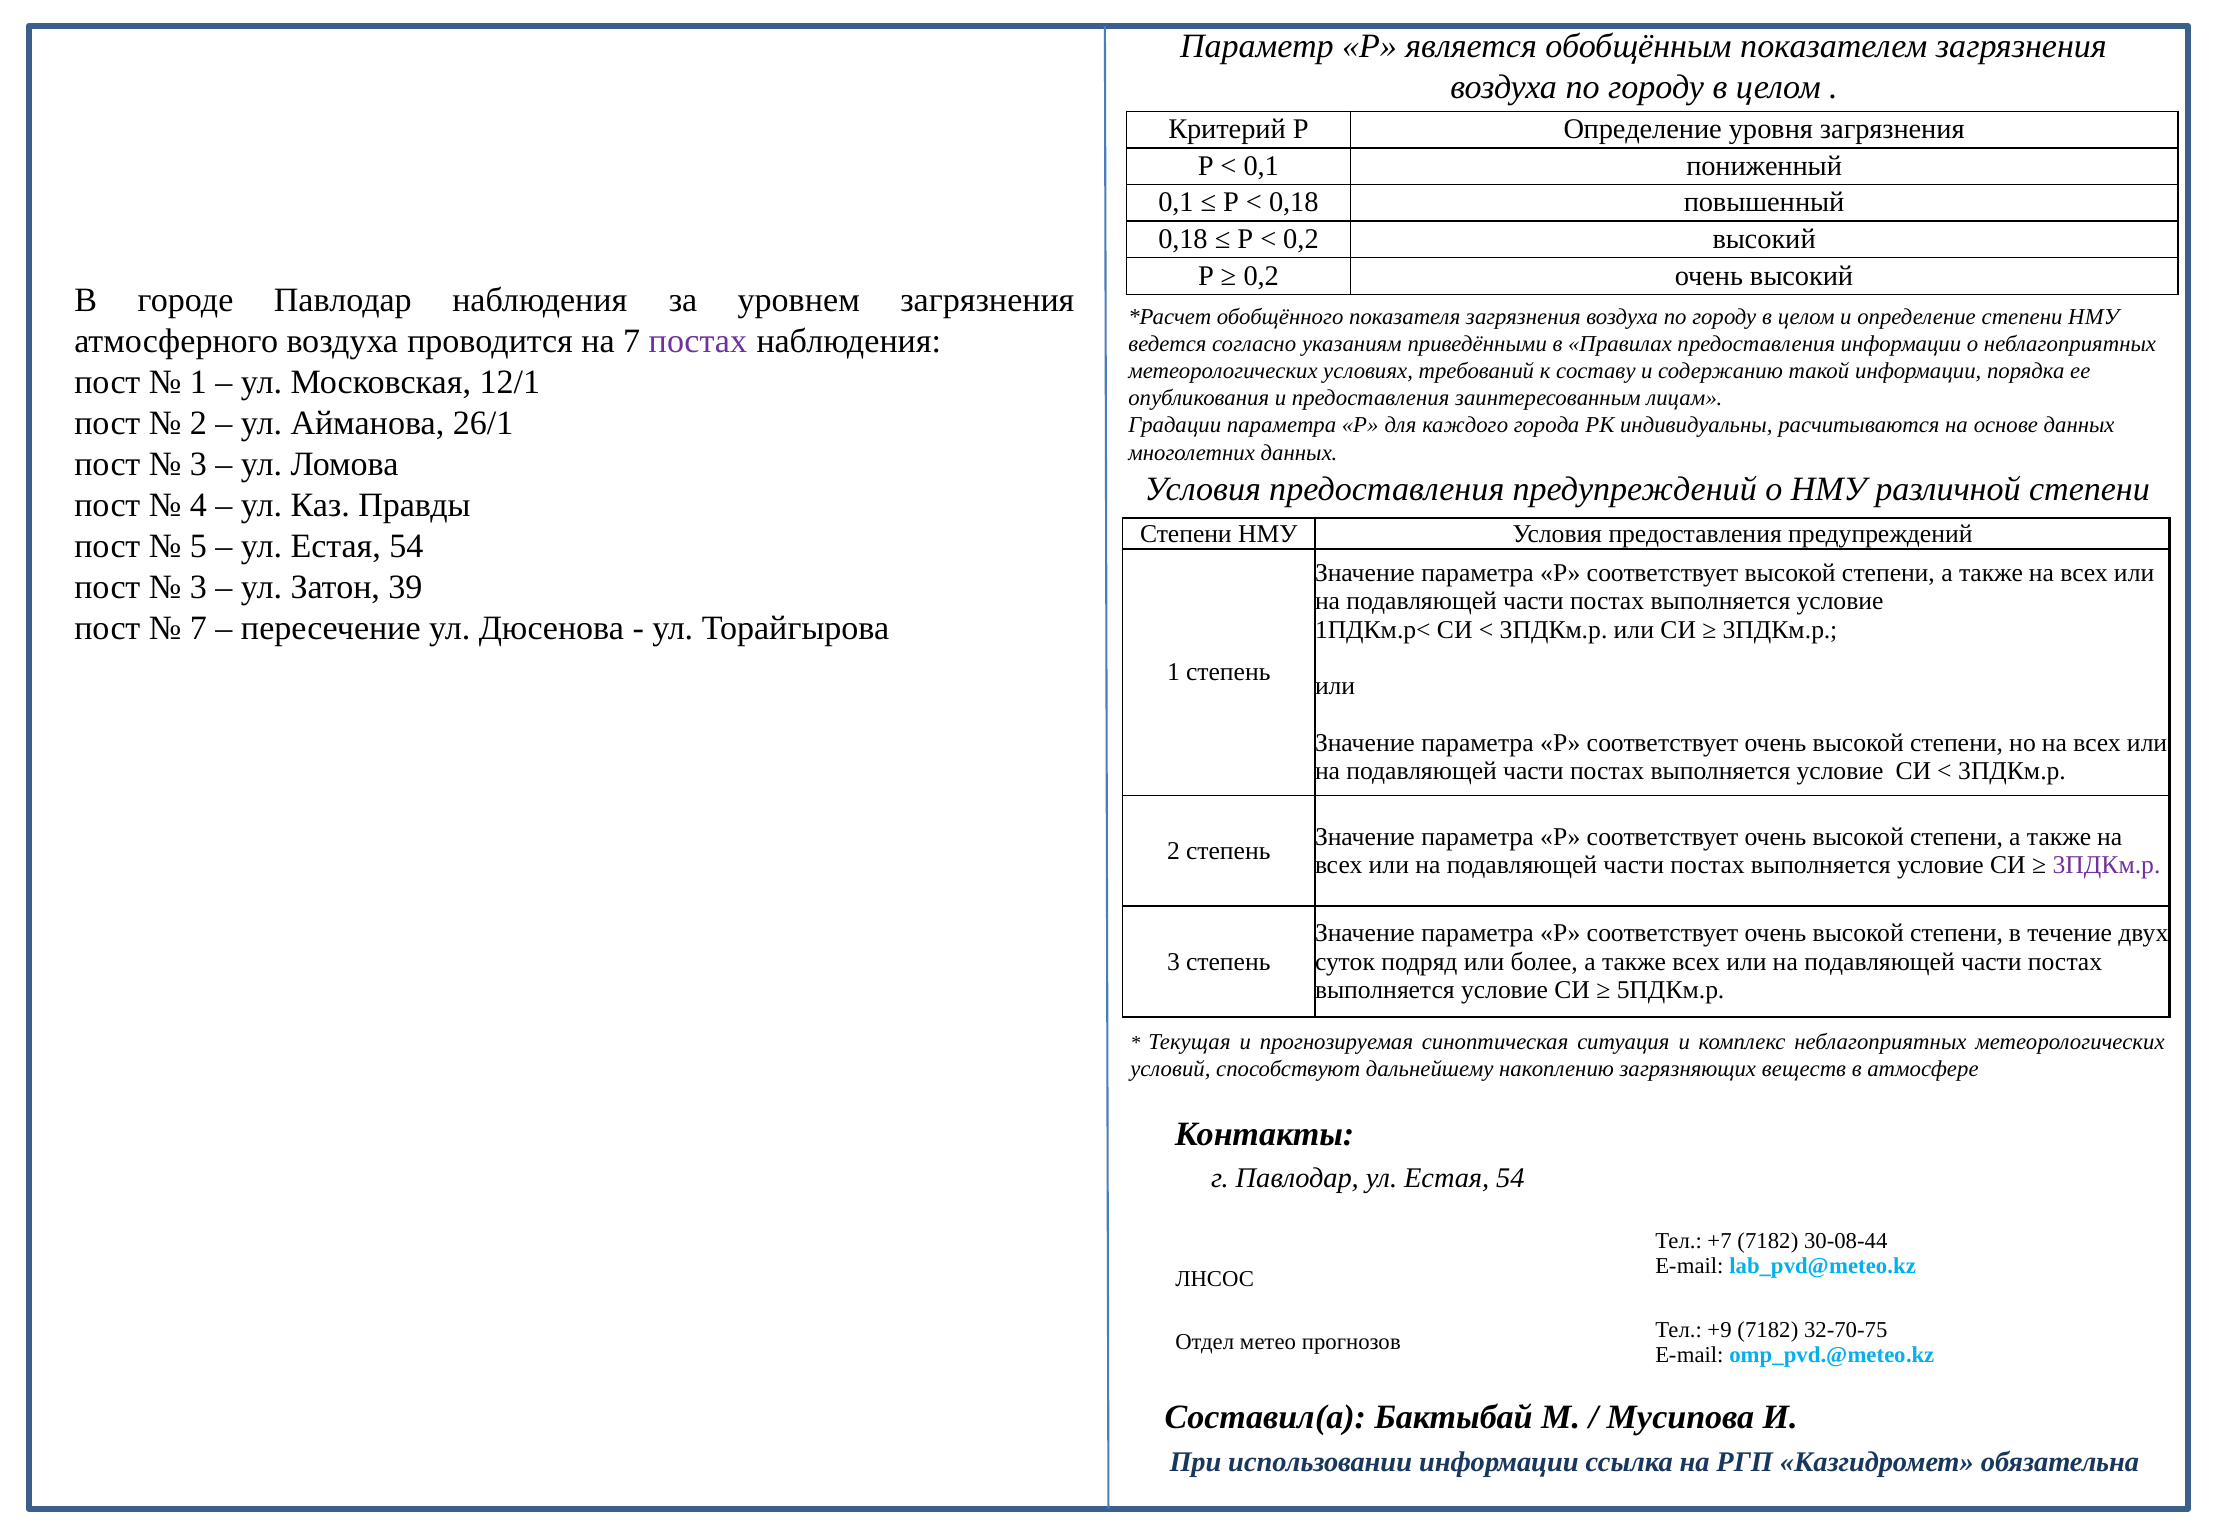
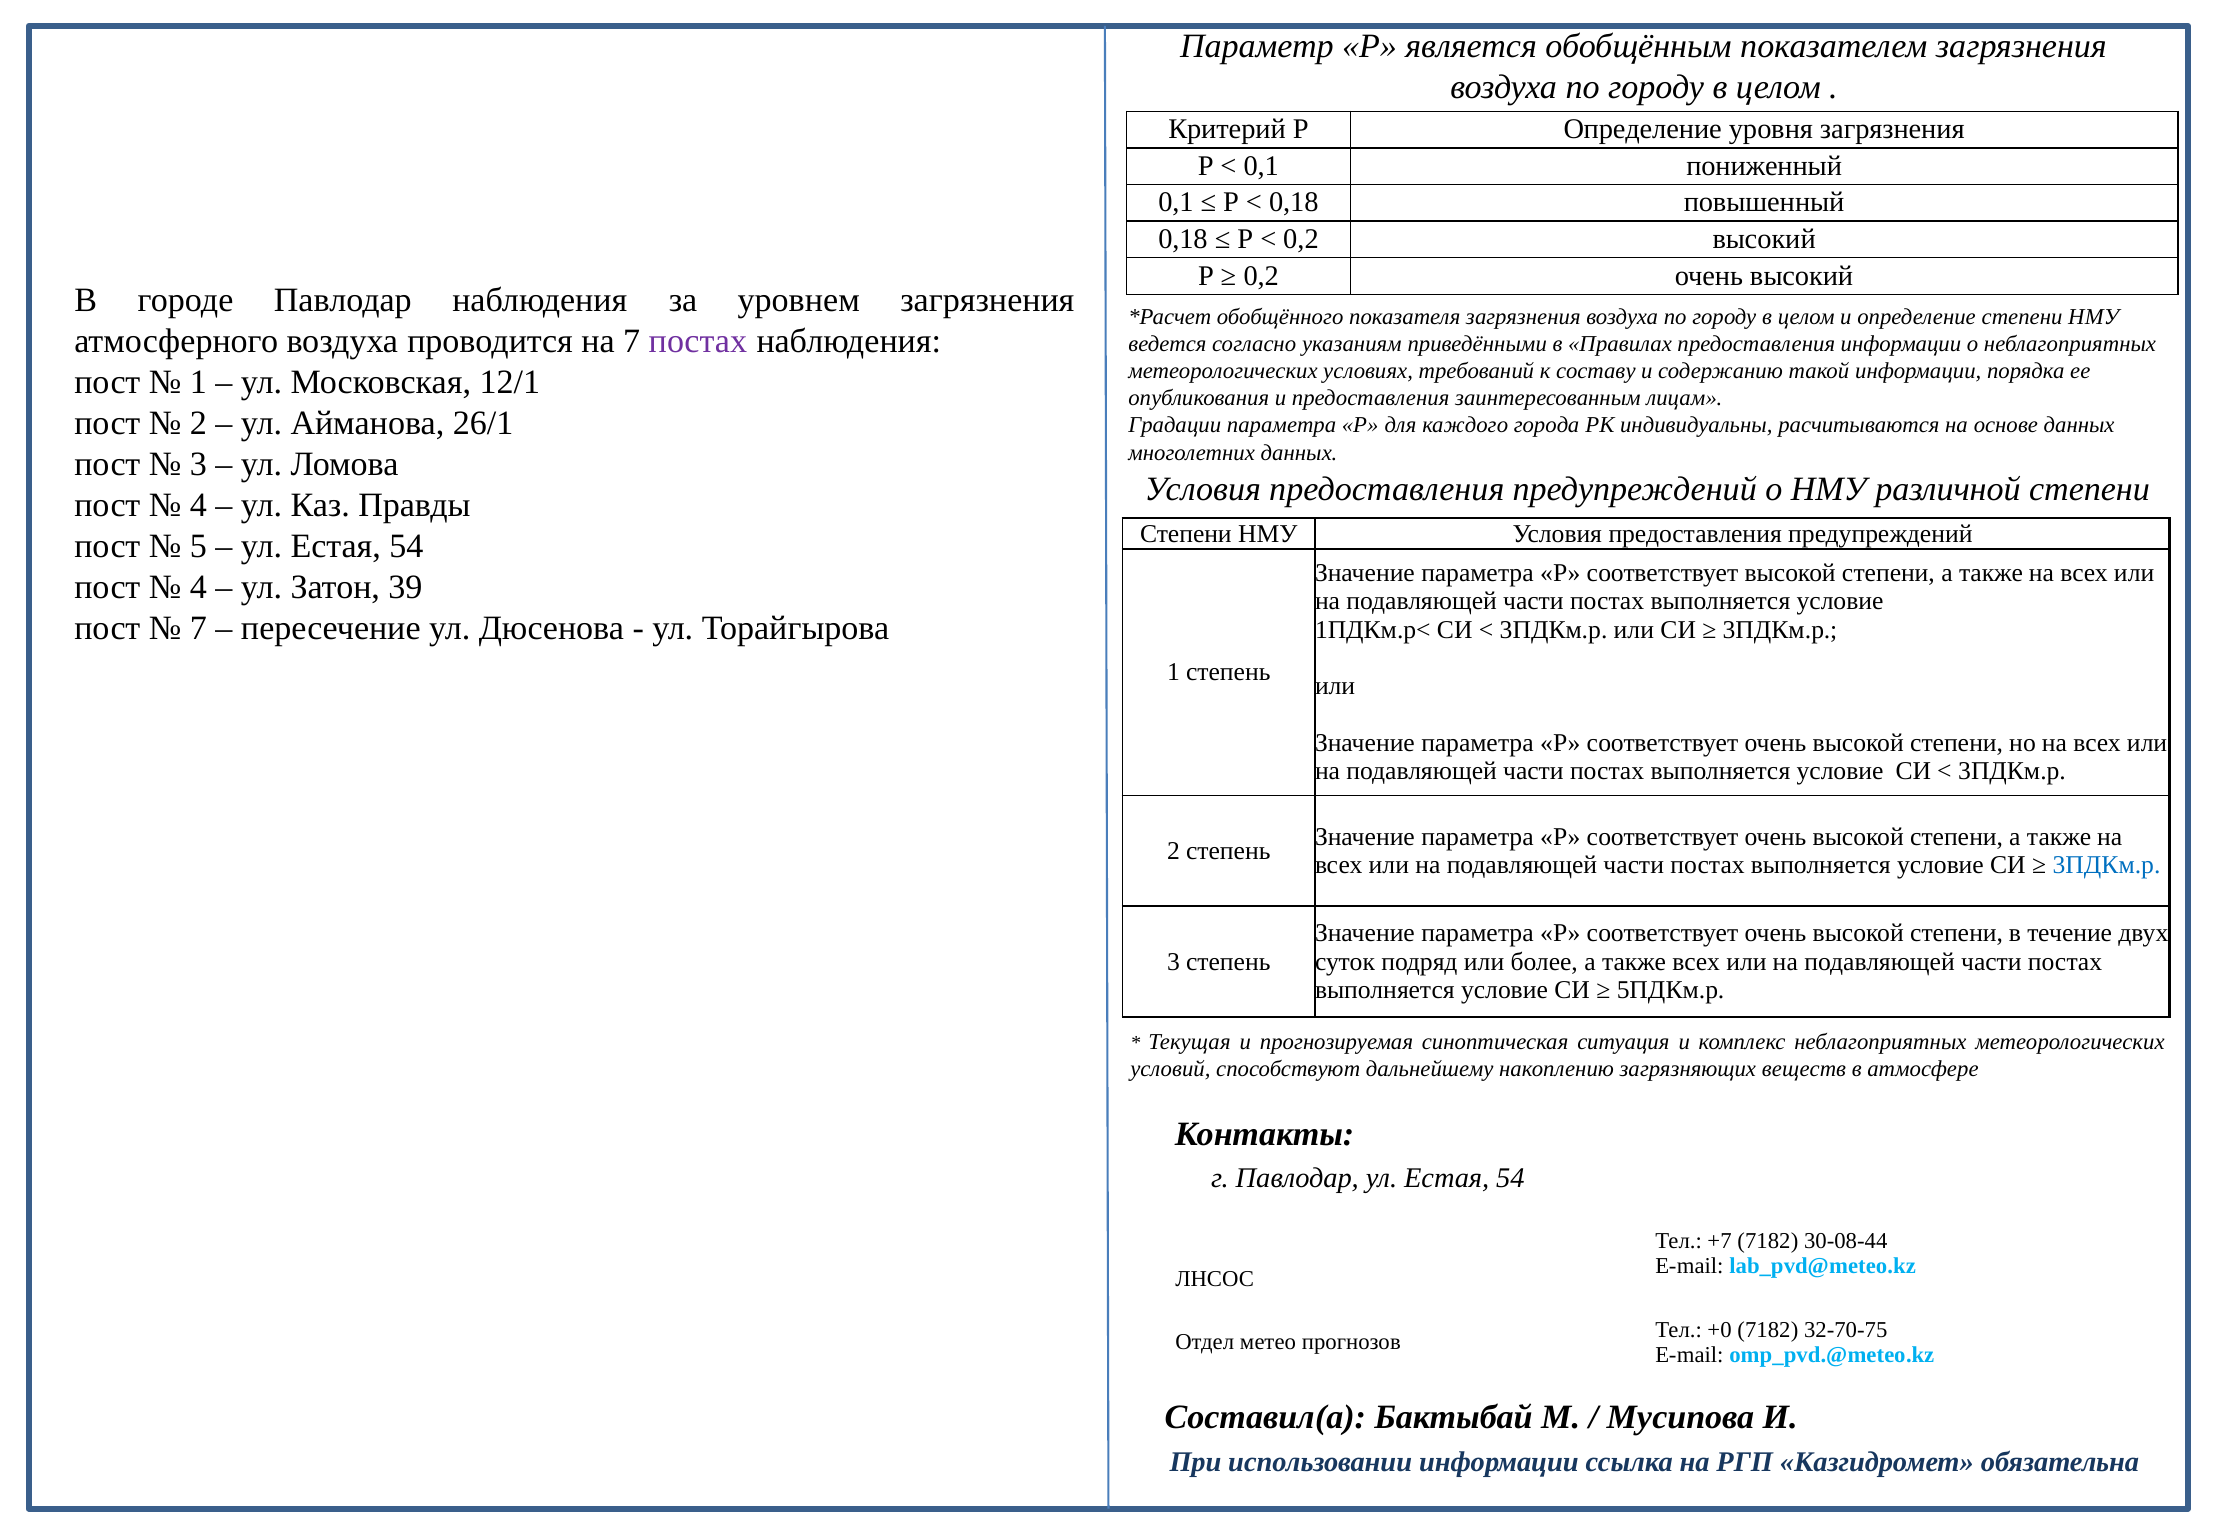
3: 3 -> 4 (198, 587)
3ПДКм.р colour: purple -> blue (2107, 865)
+9: +9 -> +0 (1720, 1330)
